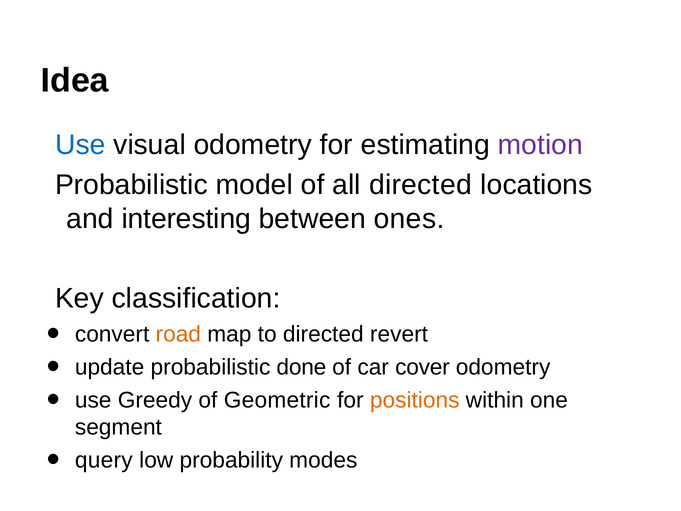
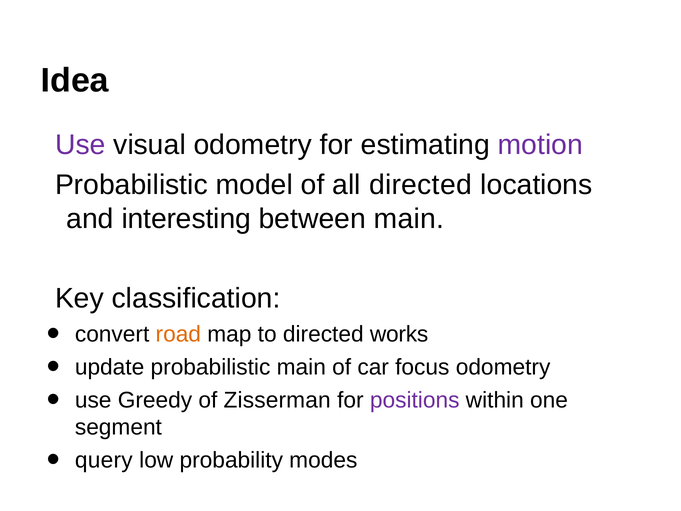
Use colour: blue -> purple (80, 145)
between ones: ones -> main (409, 219)
revert: revert -> works (399, 334)
probabilistic done: done -> main (301, 367)
cover: cover -> focus (422, 367)
Geometric: Geometric -> Zisserman (277, 400)
positions colour: orange -> purple (415, 400)
